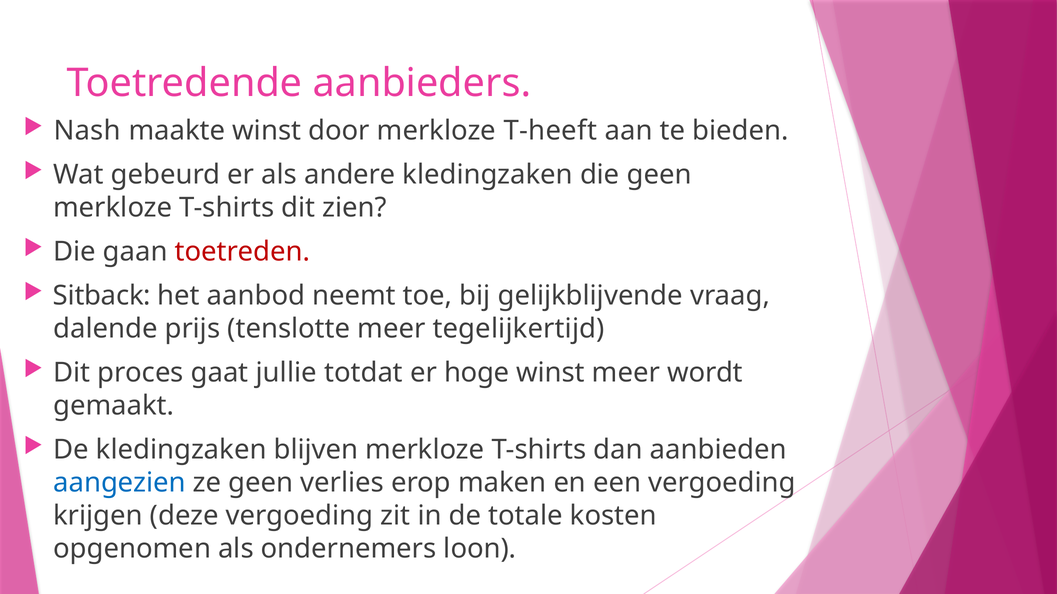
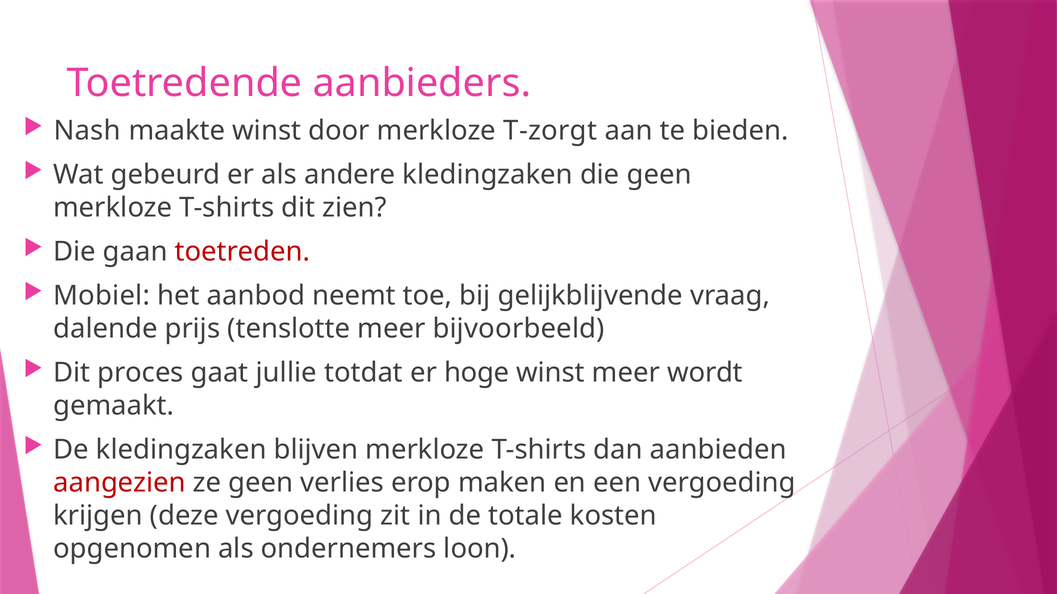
T-heeft: T-heeft -> T-zorgt (550, 131)
Sitback: Sitback -> Mobiel (102, 296)
tegelijkertijd: tegelijkertijd -> bijvoorbeeld (519, 329)
aangezien colour: blue -> red (120, 483)
